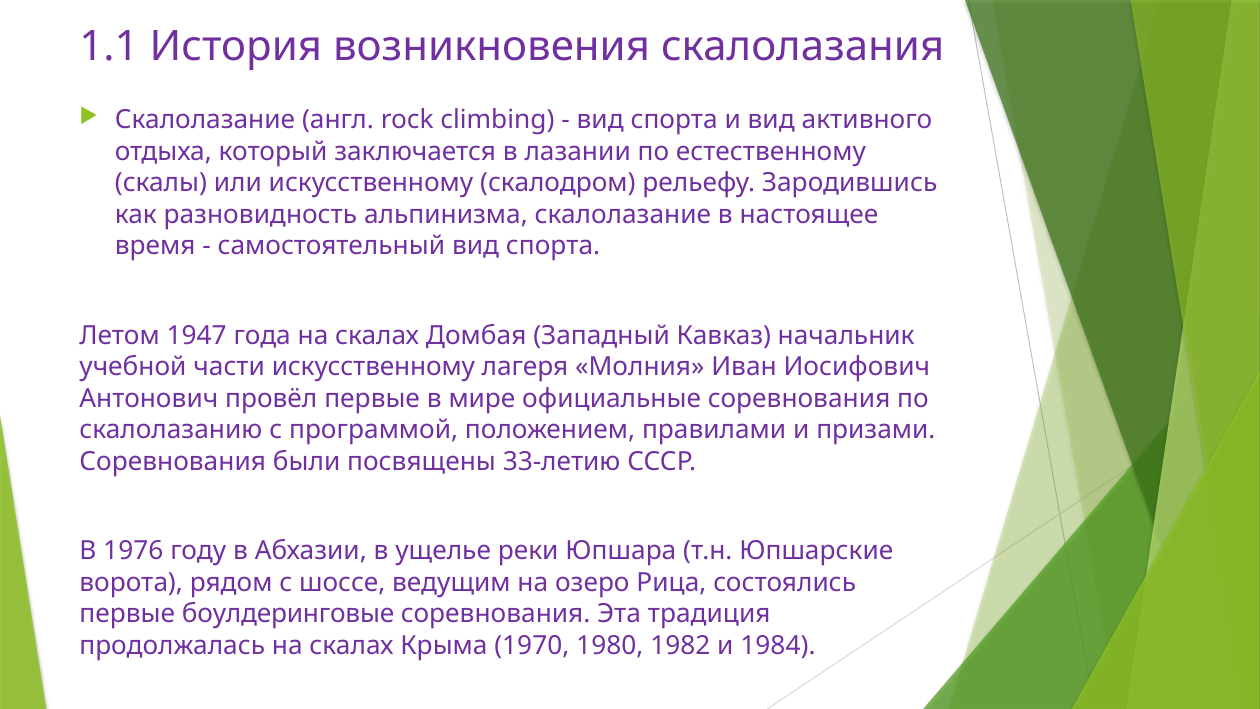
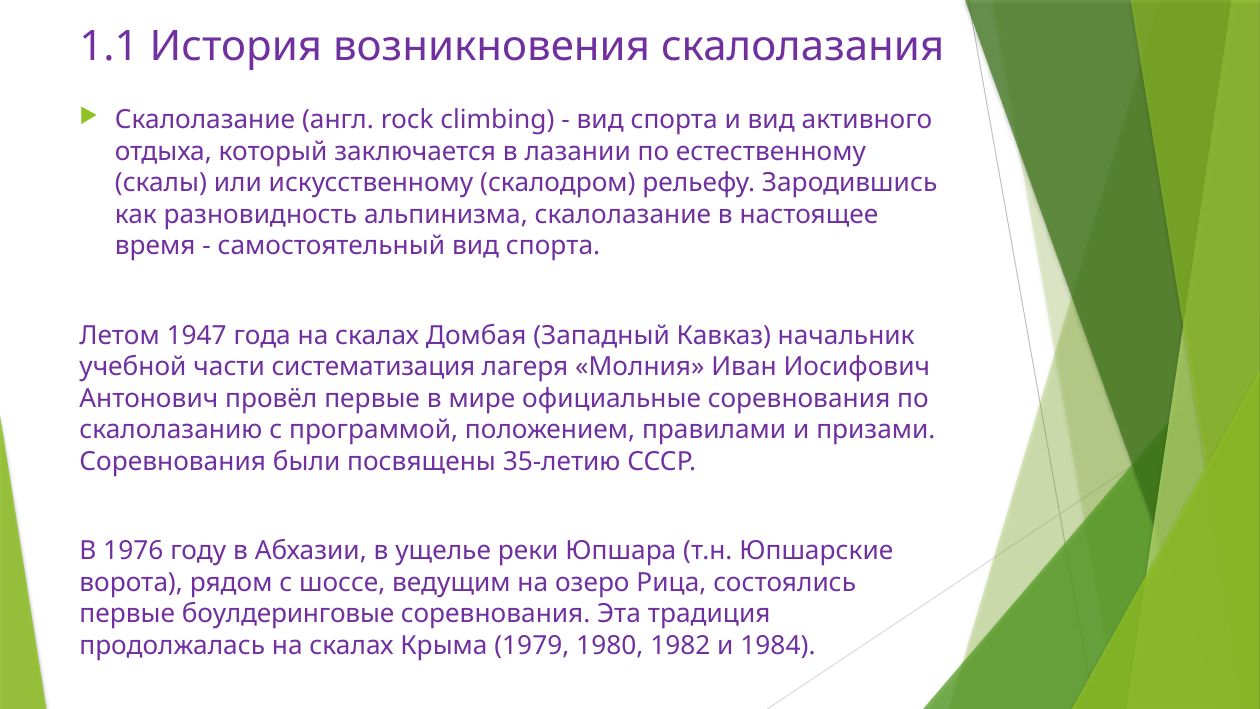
части искусственному: искусственному -> систематизация (373, 367)
33-летию: 33-летию -> 35-летию (562, 462)
1970: 1970 -> 1979 (532, 645)
